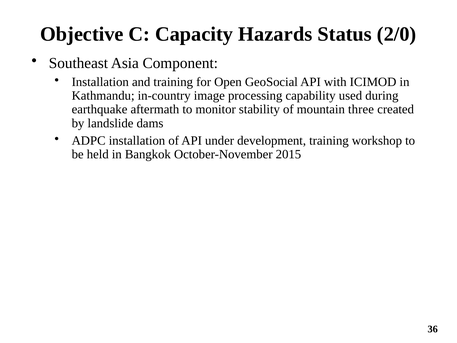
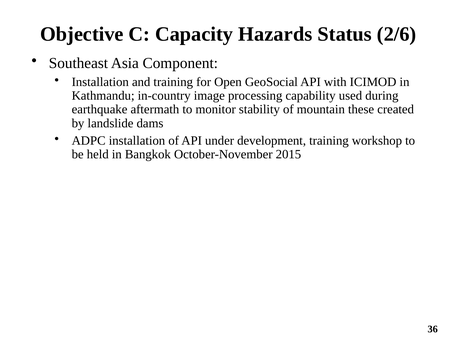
2/0: 2/0 -> 2/6 (397, 34)
three: three -> these (361, 109)
